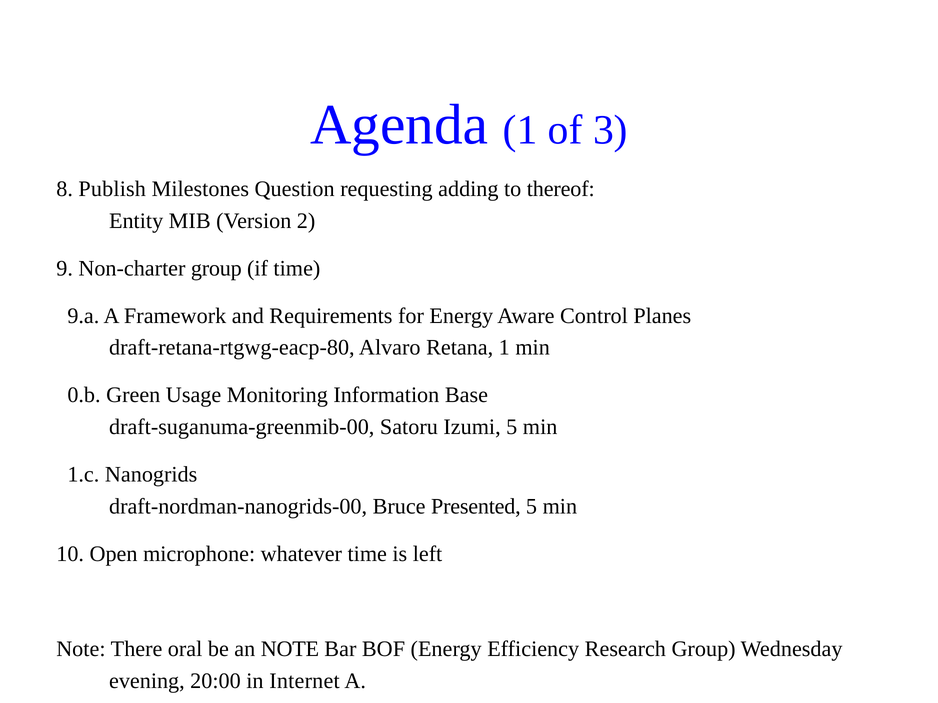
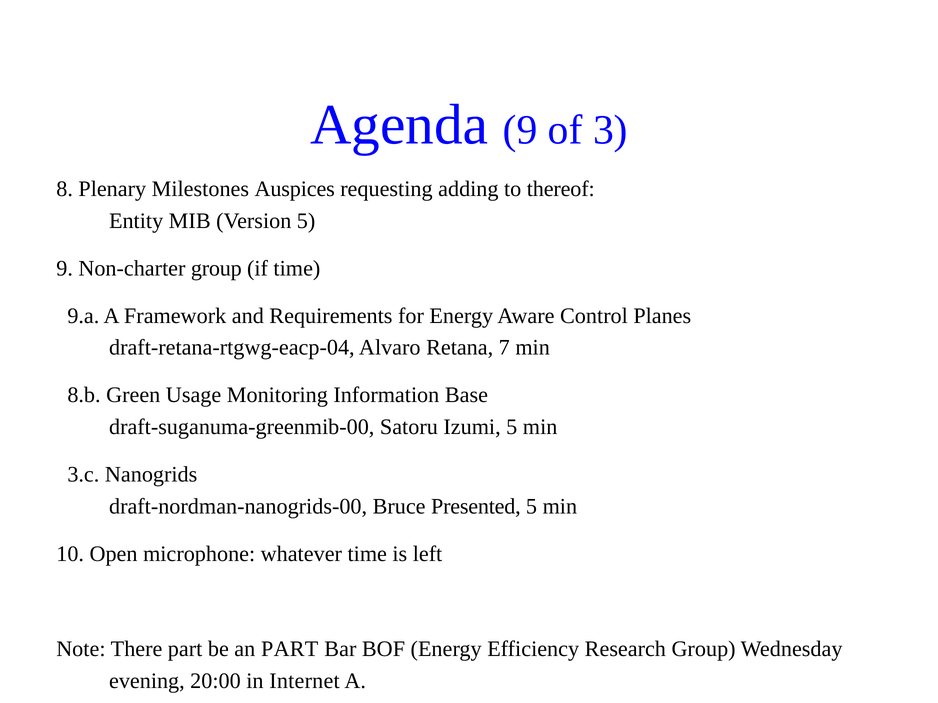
Agenda 1: 1 -> 9 (520, 130)
Publish: Publish -> Plenary (112, 189)
Question: Question -> Auspices (295, 189)
Version 2: 2 -> 5 (306, 221)
draft-retana-rtgwg-eacp-80: draft-retana-rtgwg-eacp-80 -> draft-retana-rtgwg-eacp-04 (232, 348)
Retana 1: 1 -> 7 (504, 348)
0.b: 0.b -> 8.b (84, 395)
1.c: 1.c -> 3.c (83, 475)
There oral: oral -> part (185, 649)
an NOTE: NOTE -> PART (290, 649)
